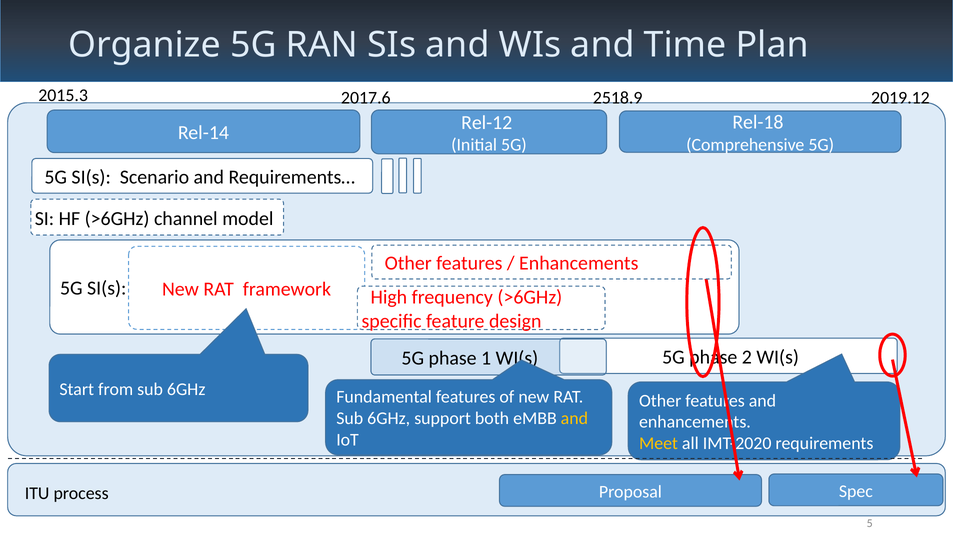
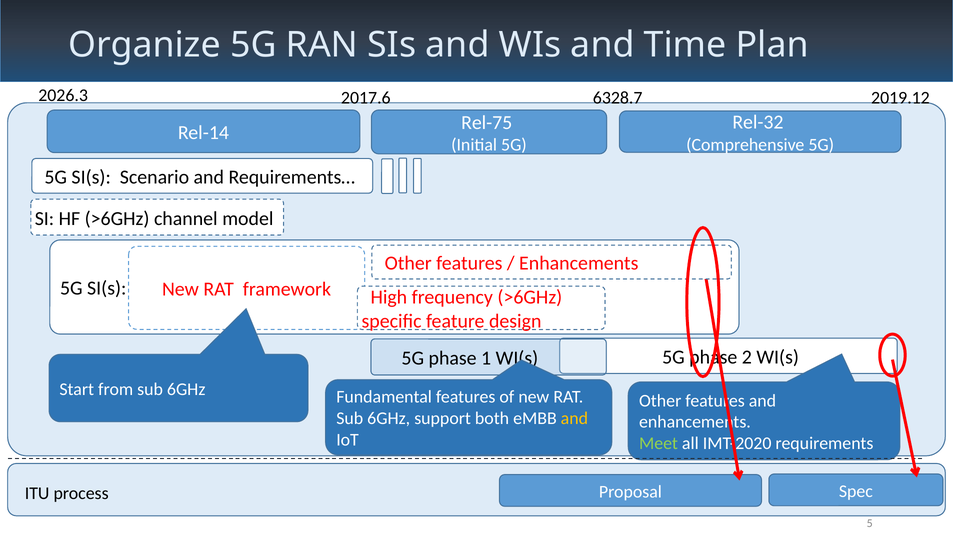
2015.3: 2015.3 -> 2026.3 (63, 95)
2518.9: 2518.9 -> 6328.7 (618, 98)
Rel-18: Rel-18 -> Rel-32 (758, 122)
Rel-12: Rel-12 -> Rel-75 (487, 123)
Meet colour: yellow -> light green (659, 444)
